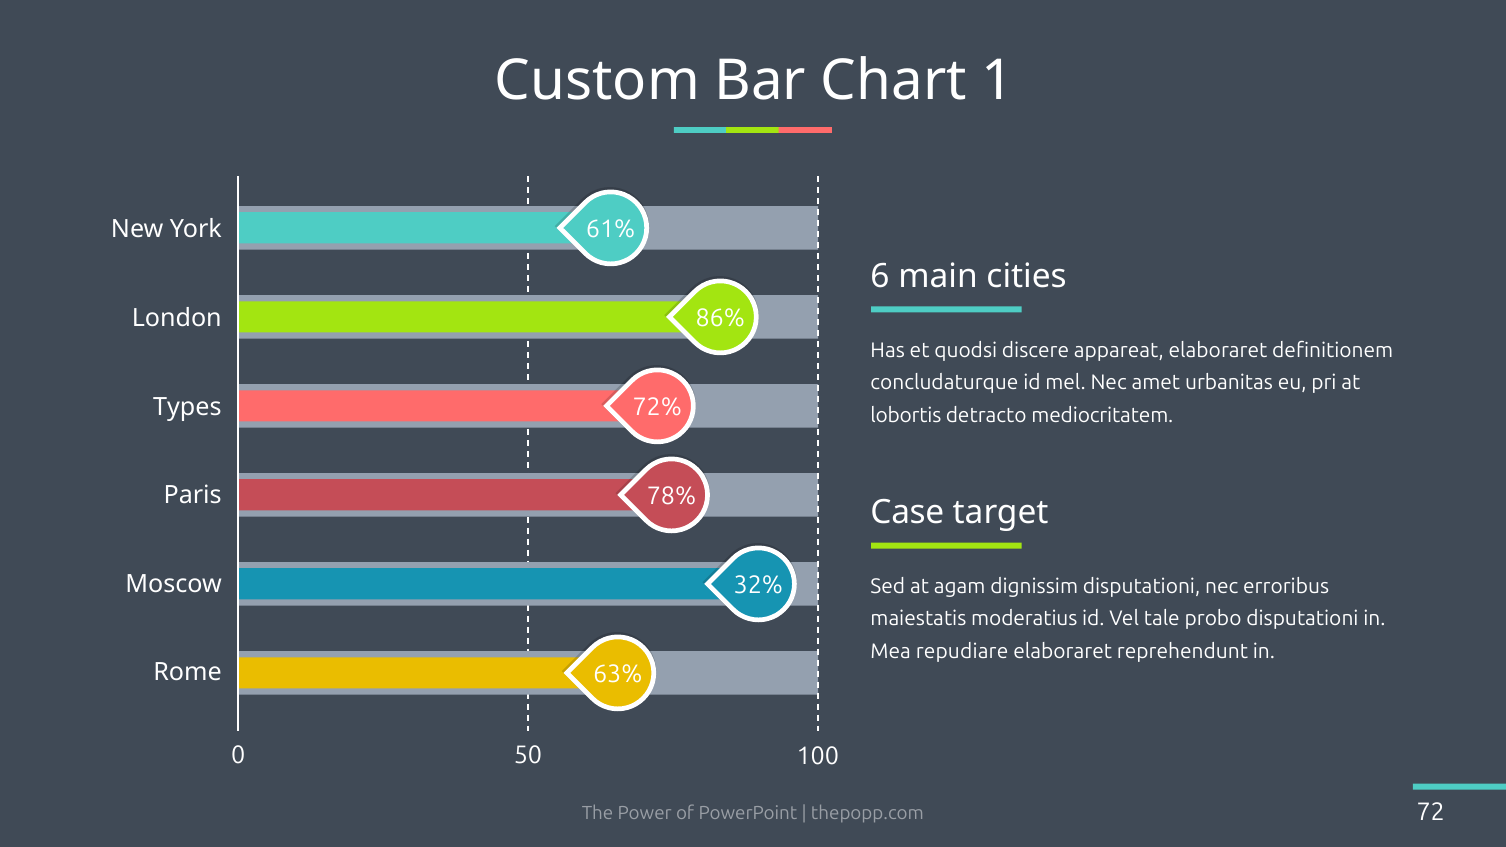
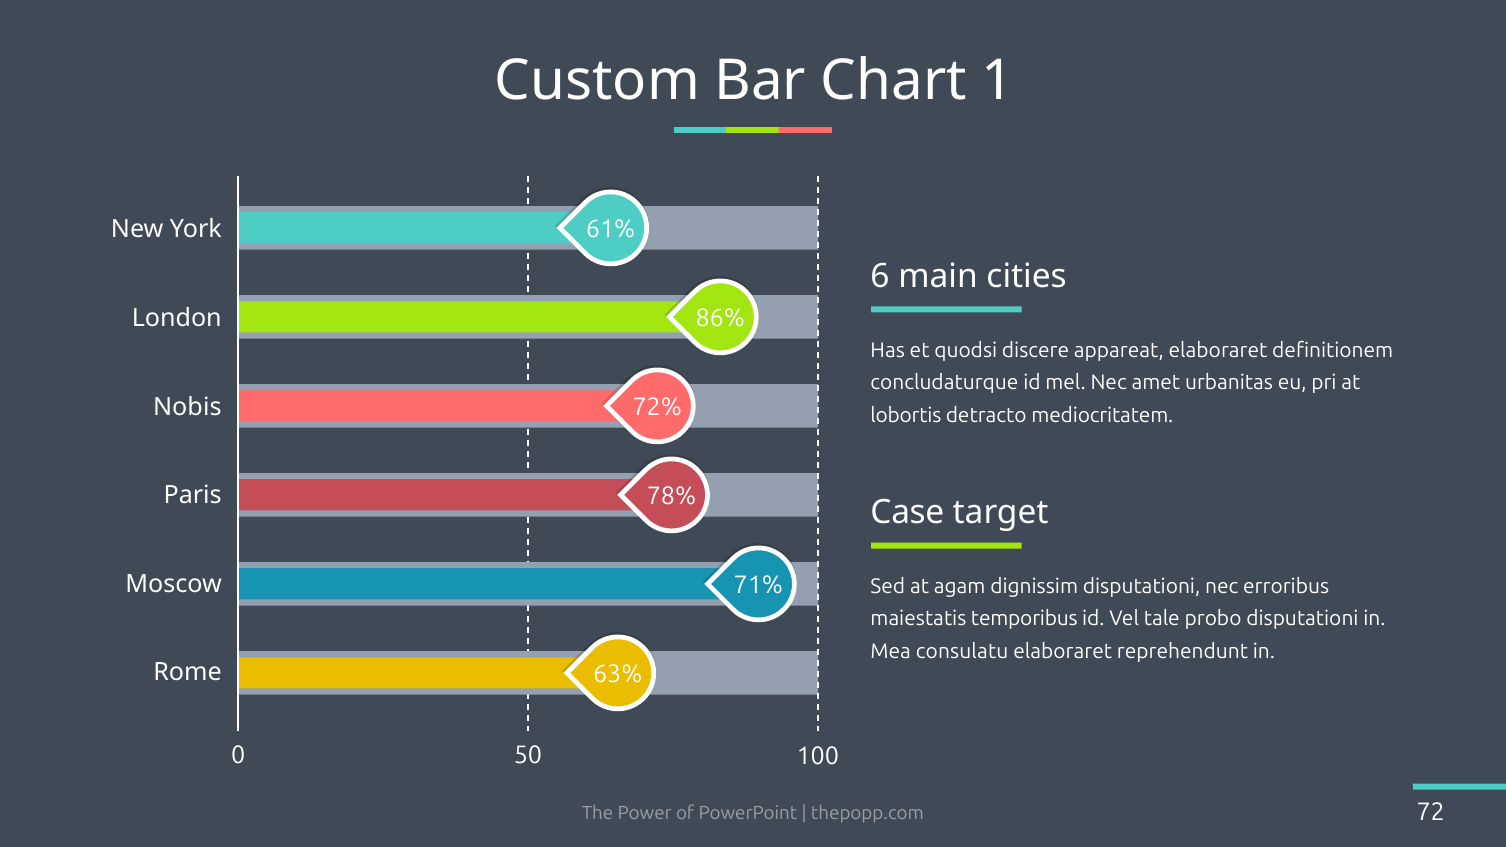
Types: Types -> Nobis (187, 407)
32%: 32% -> 71% (758, 585)
moderatius: moderatius -> temporibus (1024, 619)
repudiare: repudiare -> consulatu (962, 652)
